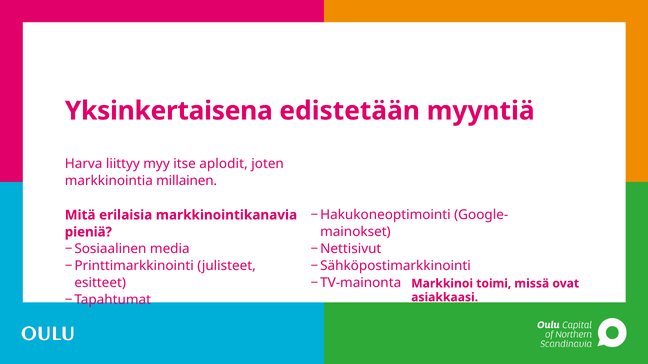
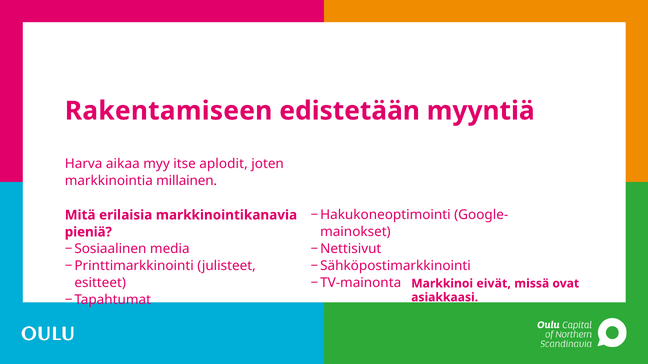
Yksinkertaisena: Yksinkertaisena -> Rakentamiseen (169, 111)
liittyy: liittyy -> aikaa (123, 164)
toimi: toimi -> eivät (494, 284)
